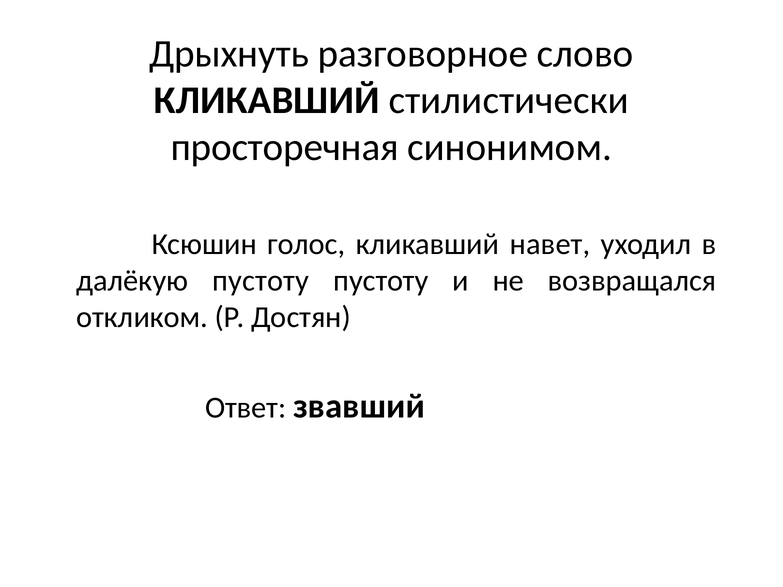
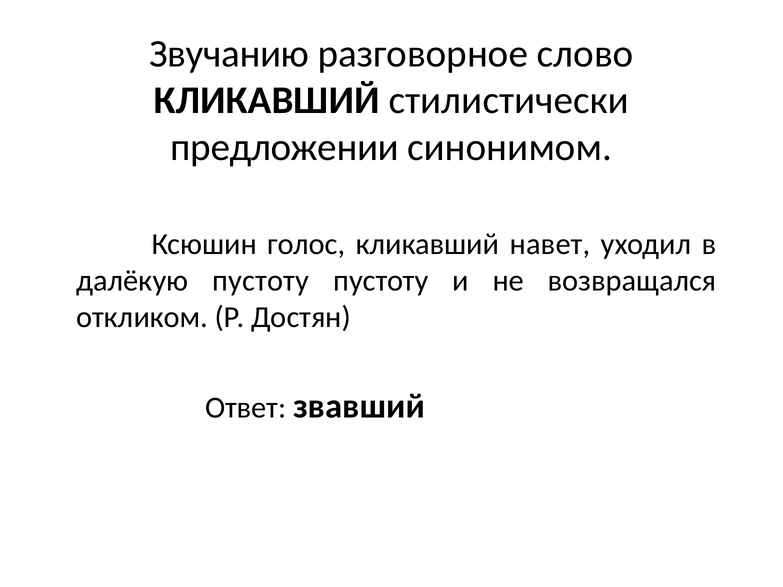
Дрыхнуть: Дрыхнуть -> Звучанию (229, 54)
просторечная: просторечная -> предложении (285, 148)
